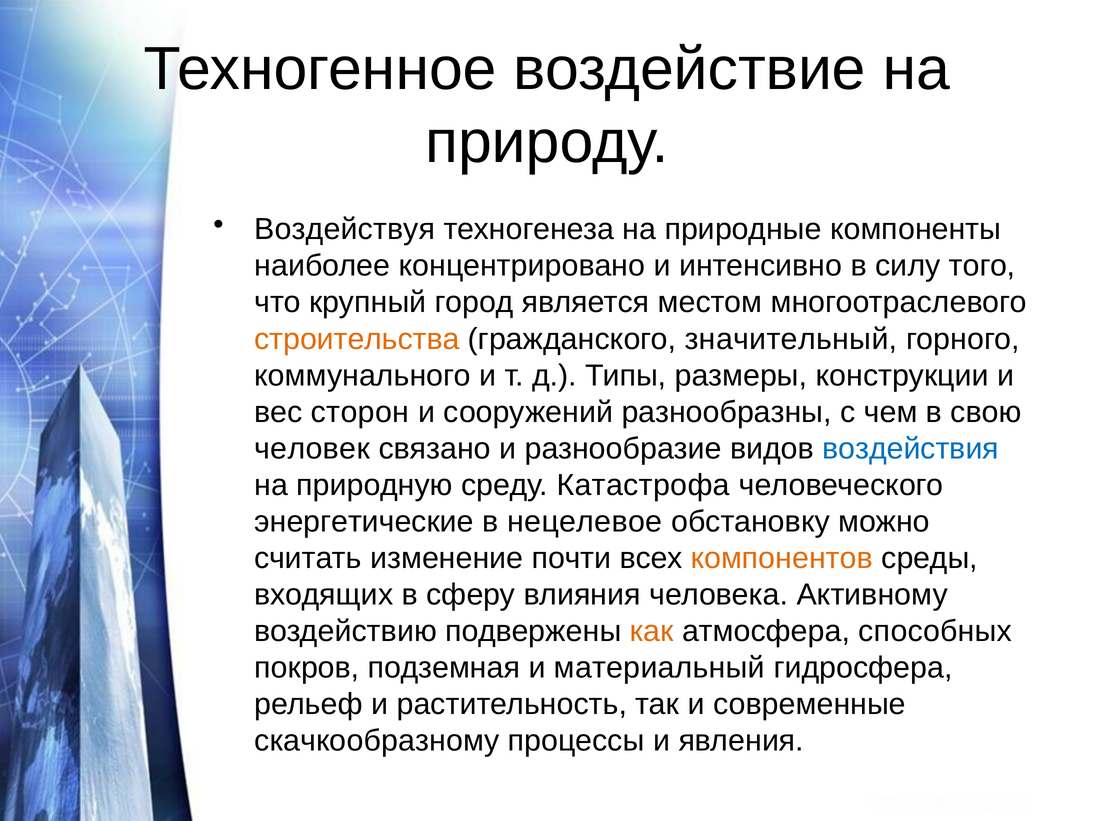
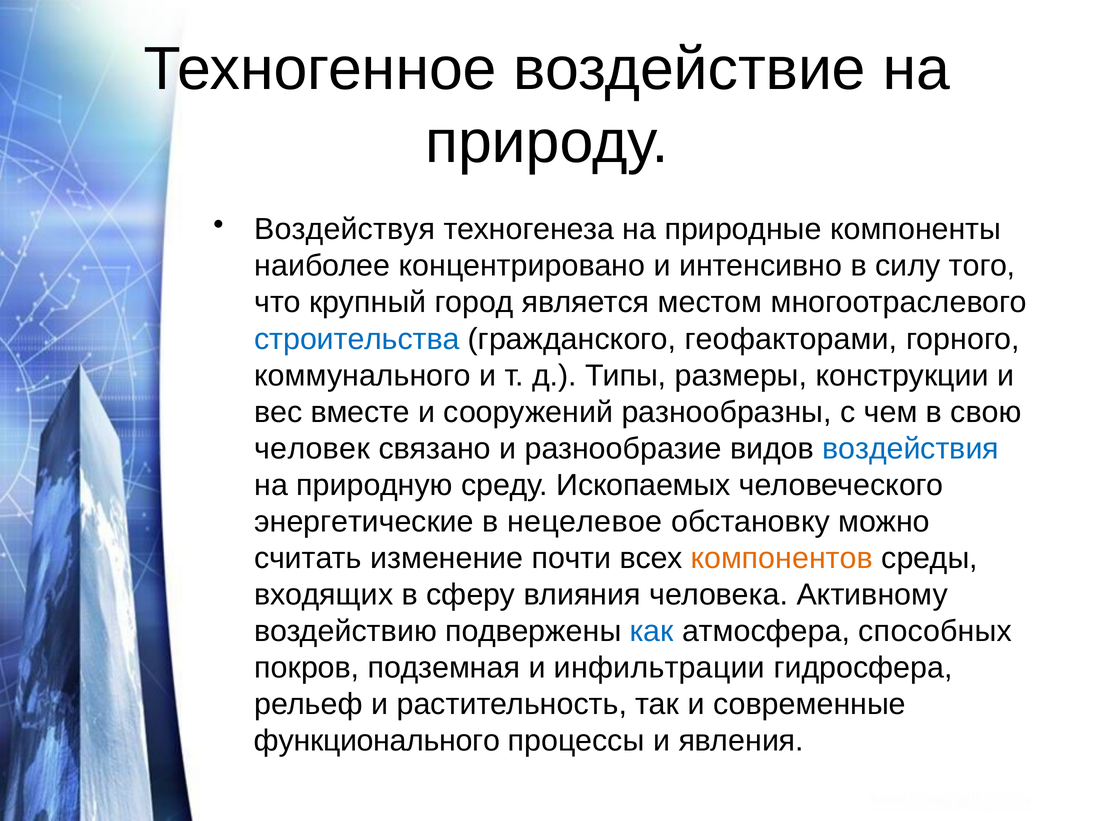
строительства colour: orange -> blue (357, 339)
значительный: значительный -> геофакторами (791, 339)
сторон: сторон -> вместе (360, 412)
Катастрофа: Катастрофа -> Ископаемых (643, 485)
как colour: orange -> blue (652, 631)
материальный: материальный -> инфильтрации (659, 667)
скачкообразному: скачкообразному -> функционального (377, 740)
